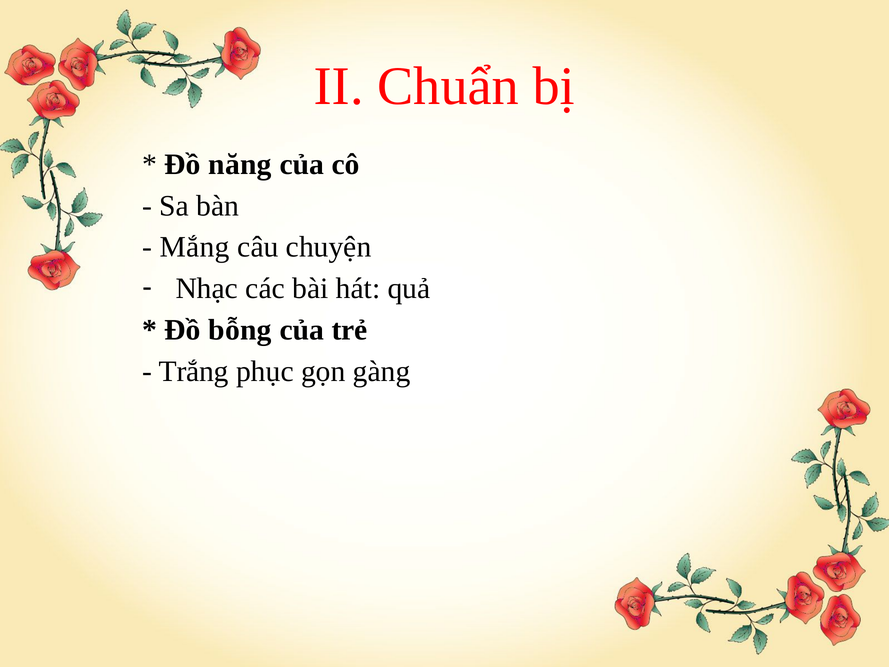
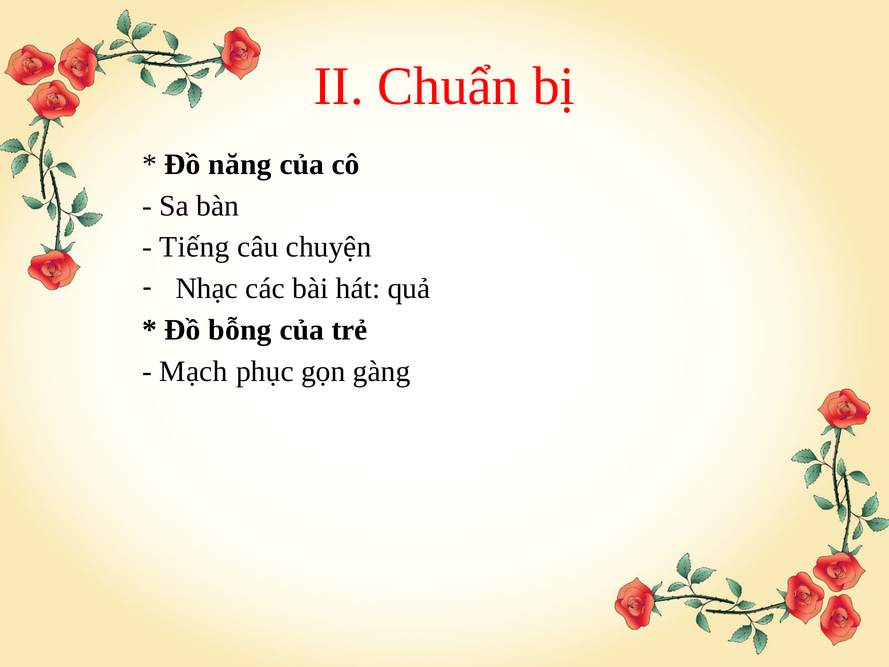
Mắng: Mắng -> Tiếng (195, 247)
Trắng: Trắng -> Mạch (194, 372)
